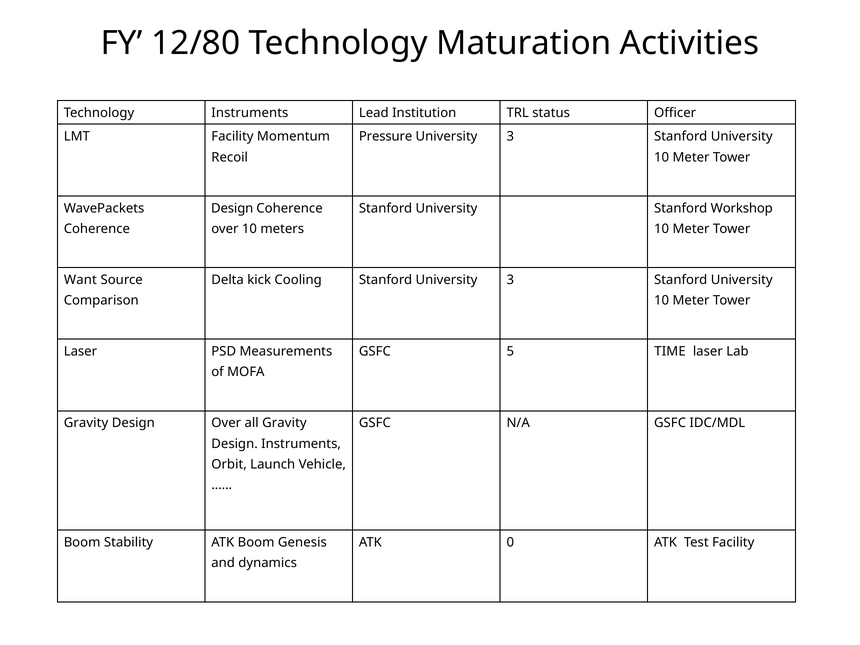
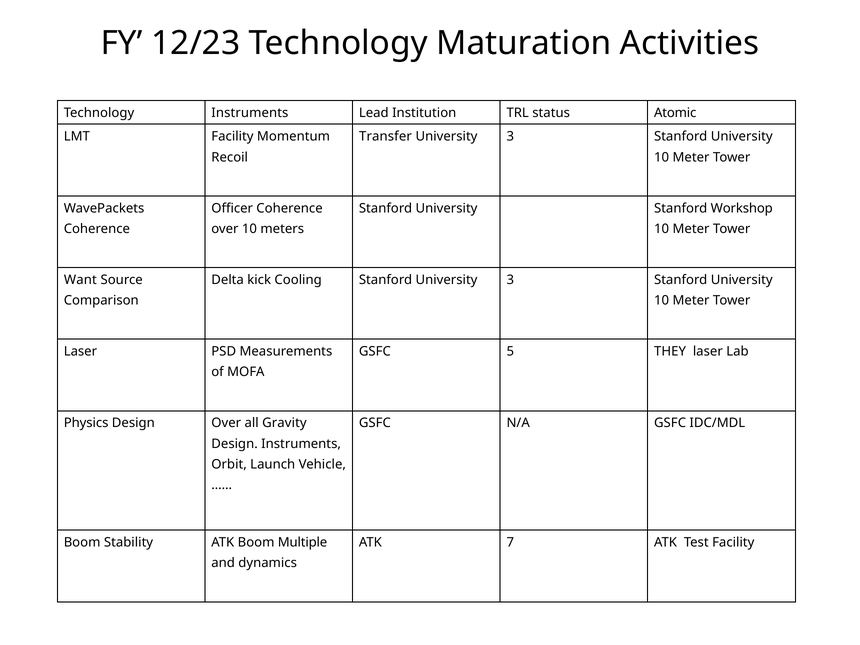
12/80: 12/80 -> 12/23 (196, 43)
Officer: Officer -> Atomic (675, 113)
Pressure: Pressure -> Transfer (385, 137)
Design: Design -> Officer (232, 208)
TIME: TIME -> THEY (670, 352)
Gravity: Gravity -> Physics (86, 423)
Genesis: Genesis -> Multiple (303, 543)
0: 0 -> 7 (510, 543)
